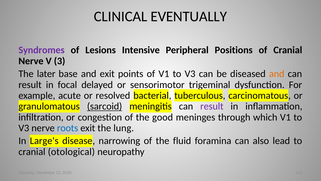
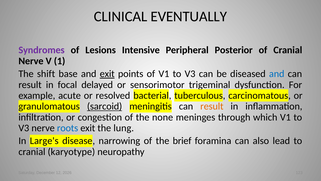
Positions: Positions -> Posterior (234, 50)
3: 3 -> 1 (60, 61)
later: later -> shift (46, 74)
exit underline: none -> present (107, 74)
and colour: orange -> blue (277, 74)
result colour: purple -> orange (212, 106)
good: good -> none (163, 117)
fluid: fluid -> brief (182, 141)
otological: otological -> karyotype (71, 151)
